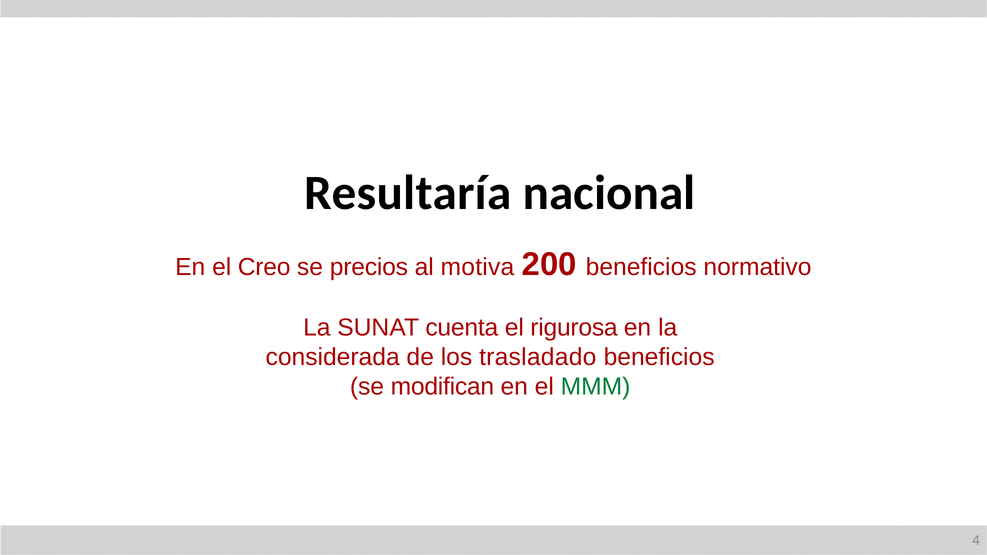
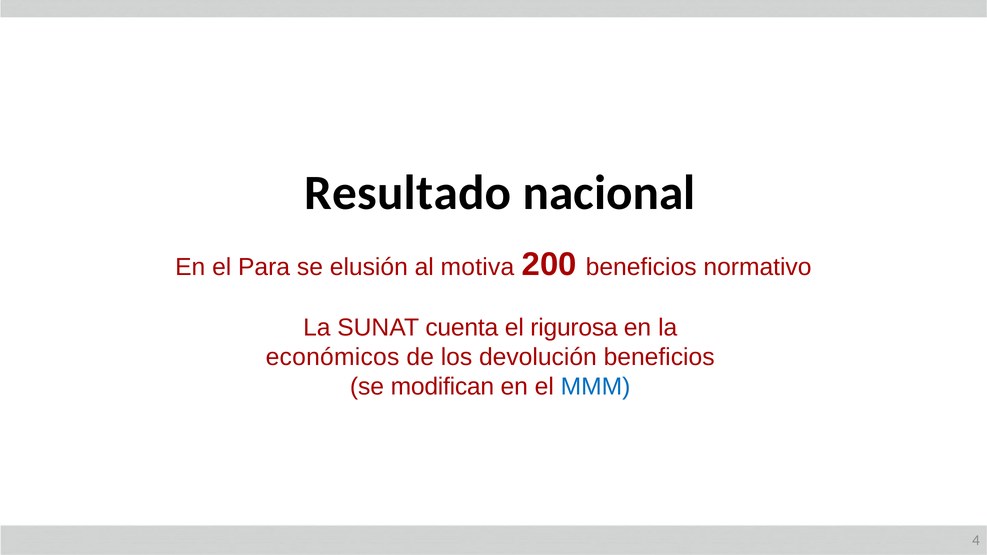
Resultaría: Resultaría -> Resultado (408, 193)
Creo: Creo -> Para (264, 267)
precios: precios -> elusión (369, 267)
considerada: considerada -> económicos (333, 357)
trasladado: trasladado -> devolución (538, 357)
MMM colour: green -> blue (596, 387)
